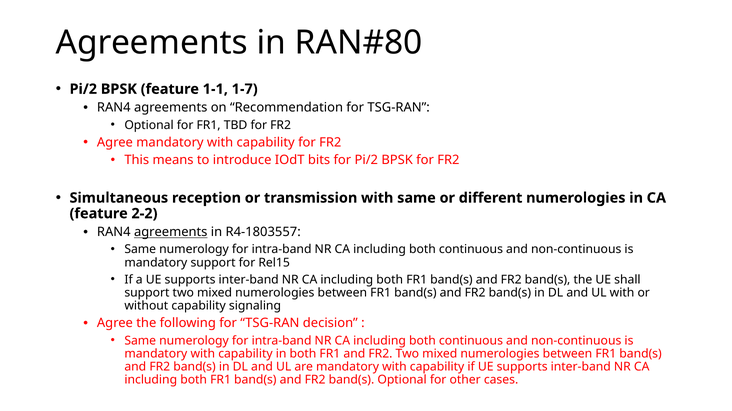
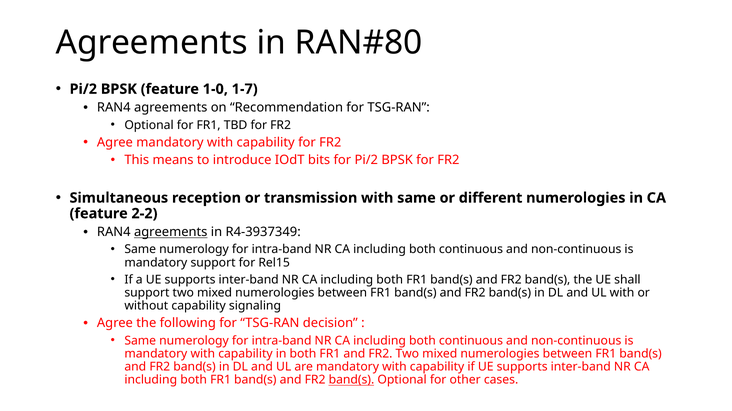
1-1: 1-1 -> 1-0 (215, 89)
R4-1803557: R4-1803557 -> R4-3937349 (263, 233)
band(s underline: none -> present (351, 381)
